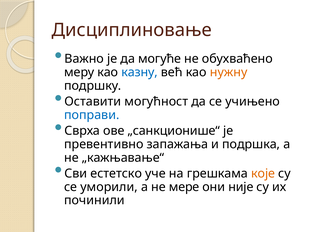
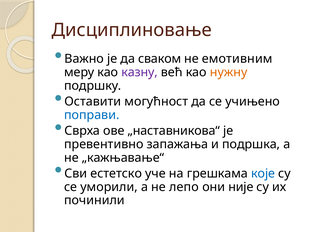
могуће: могуће -> сваком (160, 59)
обухваћено: обухваћено -> емотивним (237, 59)
казну colour: blue -> purple (140, 72)
„санкционише“: „санкционише“ -> „наставникова“ (174, 131)
које colour: orange -> blue (263, 174)
мере: мере -> лепо (184, 187)
